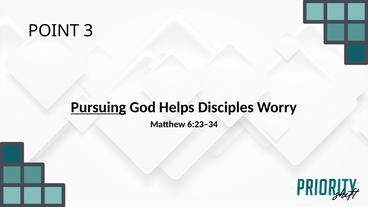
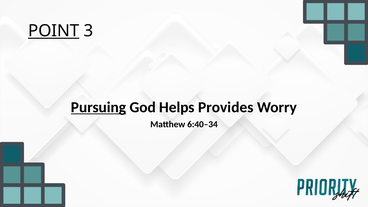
POINT underline: none -> present (54, 31)
Disciples: Disciples -> Provides (226, 107)
6:23–34: 6:23–34 -> 6:40–34 (202, 124)
